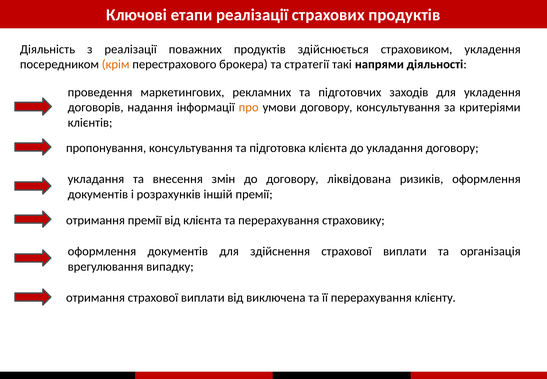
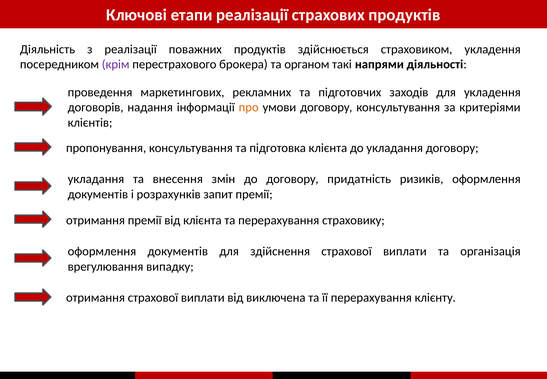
крім colour: orange -> purple (116, 64)
стратегії: стратегії -> органом (307, 64)
ліквідована: ліквідована -> придатність (359, 179)
іншій: іншій -> запит (218, 194)
